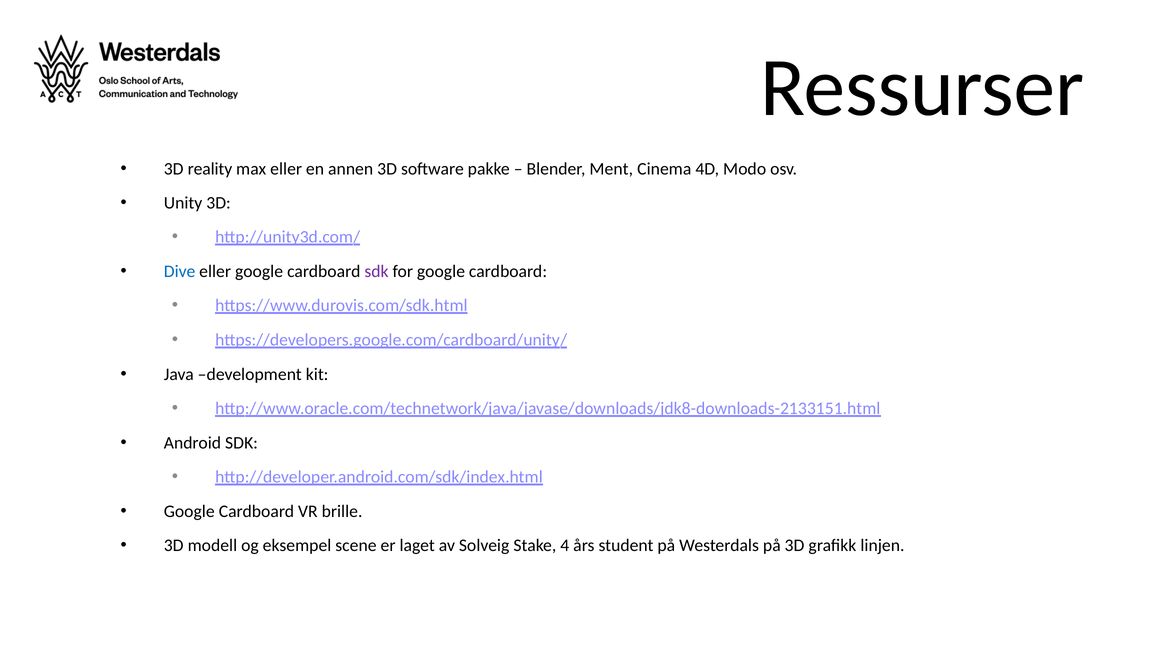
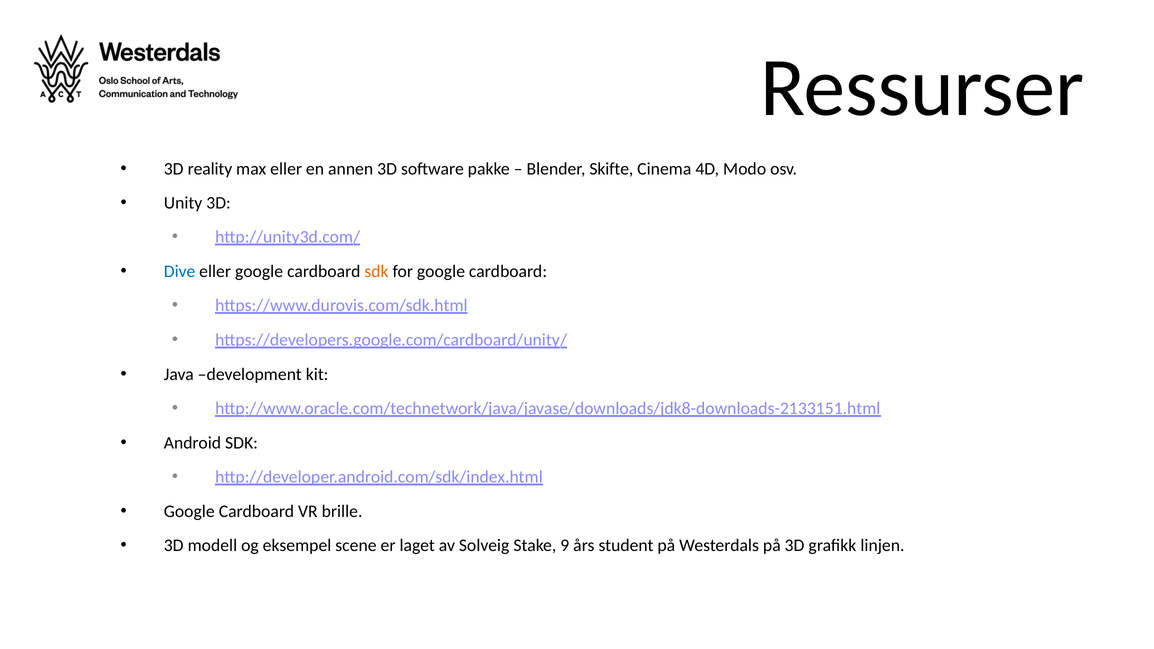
Ment: Ment -> Skifte (611, 169)
sdk colour: purple -> orange (376, 272)
4: 4 -> 9 (565, 546)
